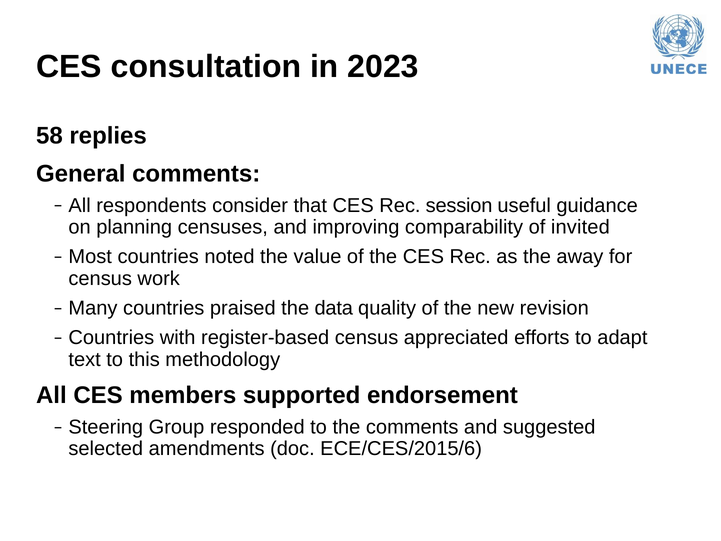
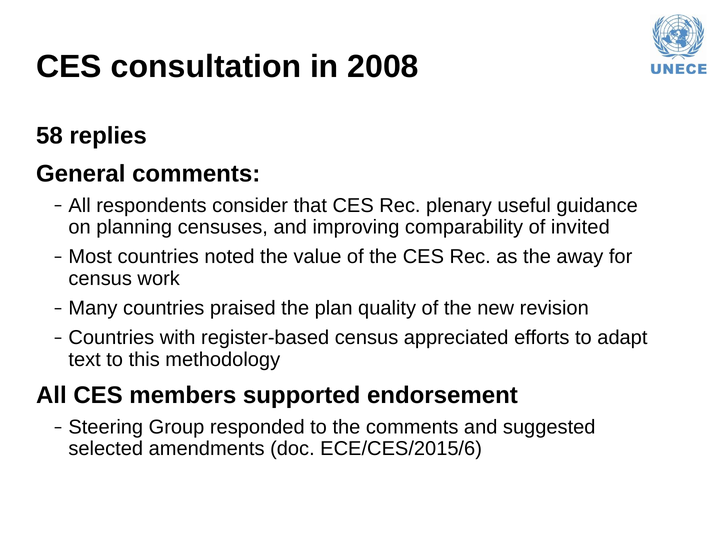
2023: 2023 -> 2008 (383, 67)
session: session -> plenary (459, 205)
data: data -> plan (334, 308)
